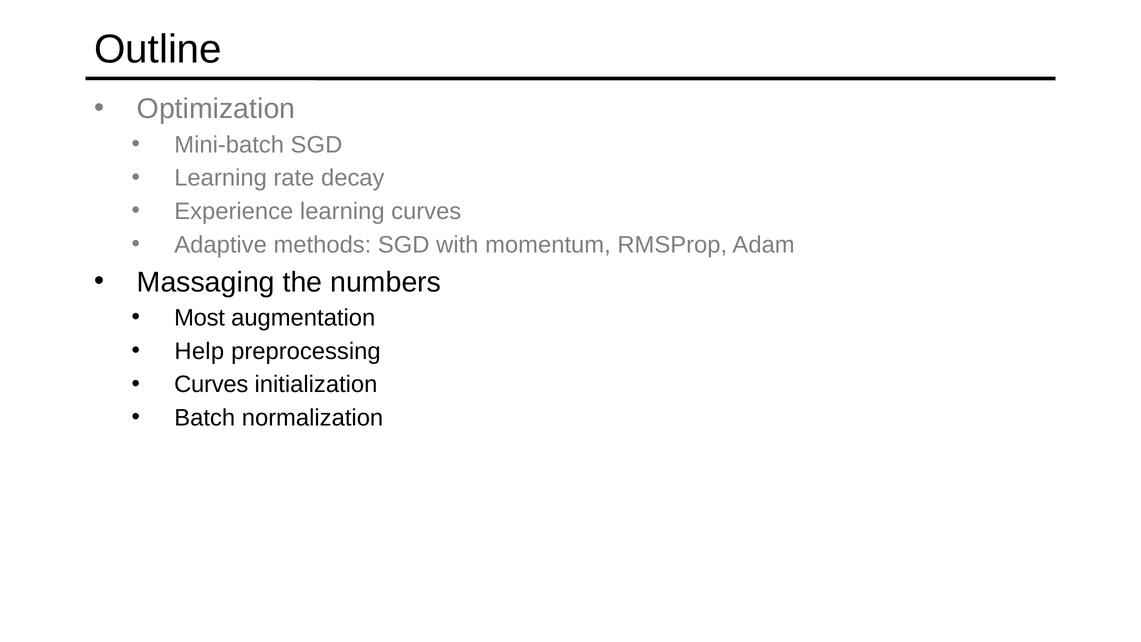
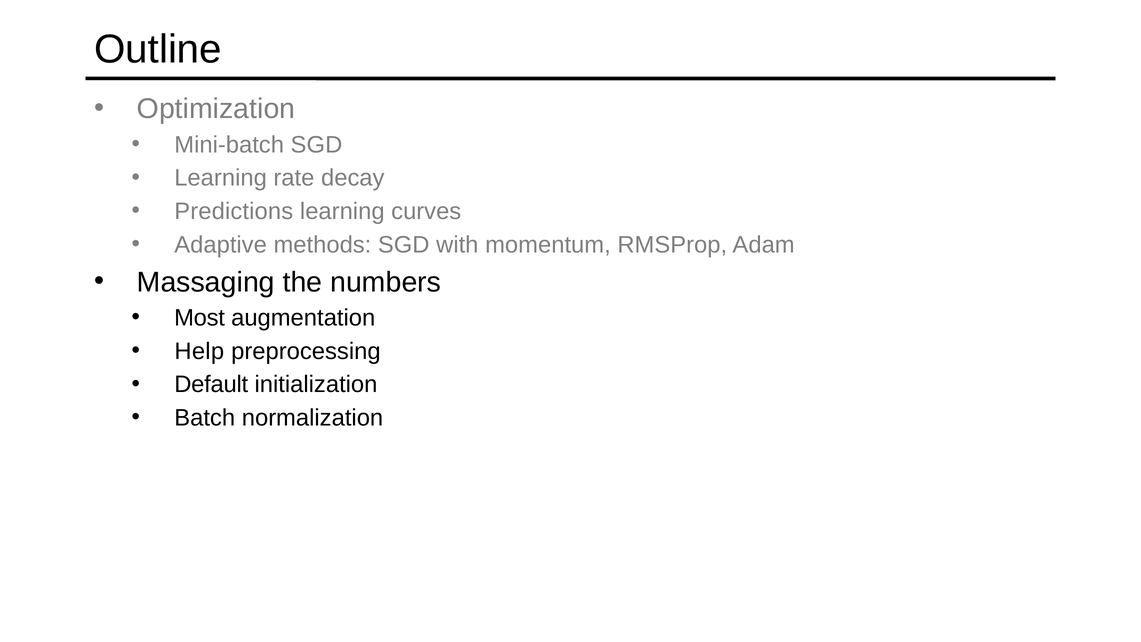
Experience: Experience -> Predictions (234, 211)
Curves: Curves -> Default (211, 384)
